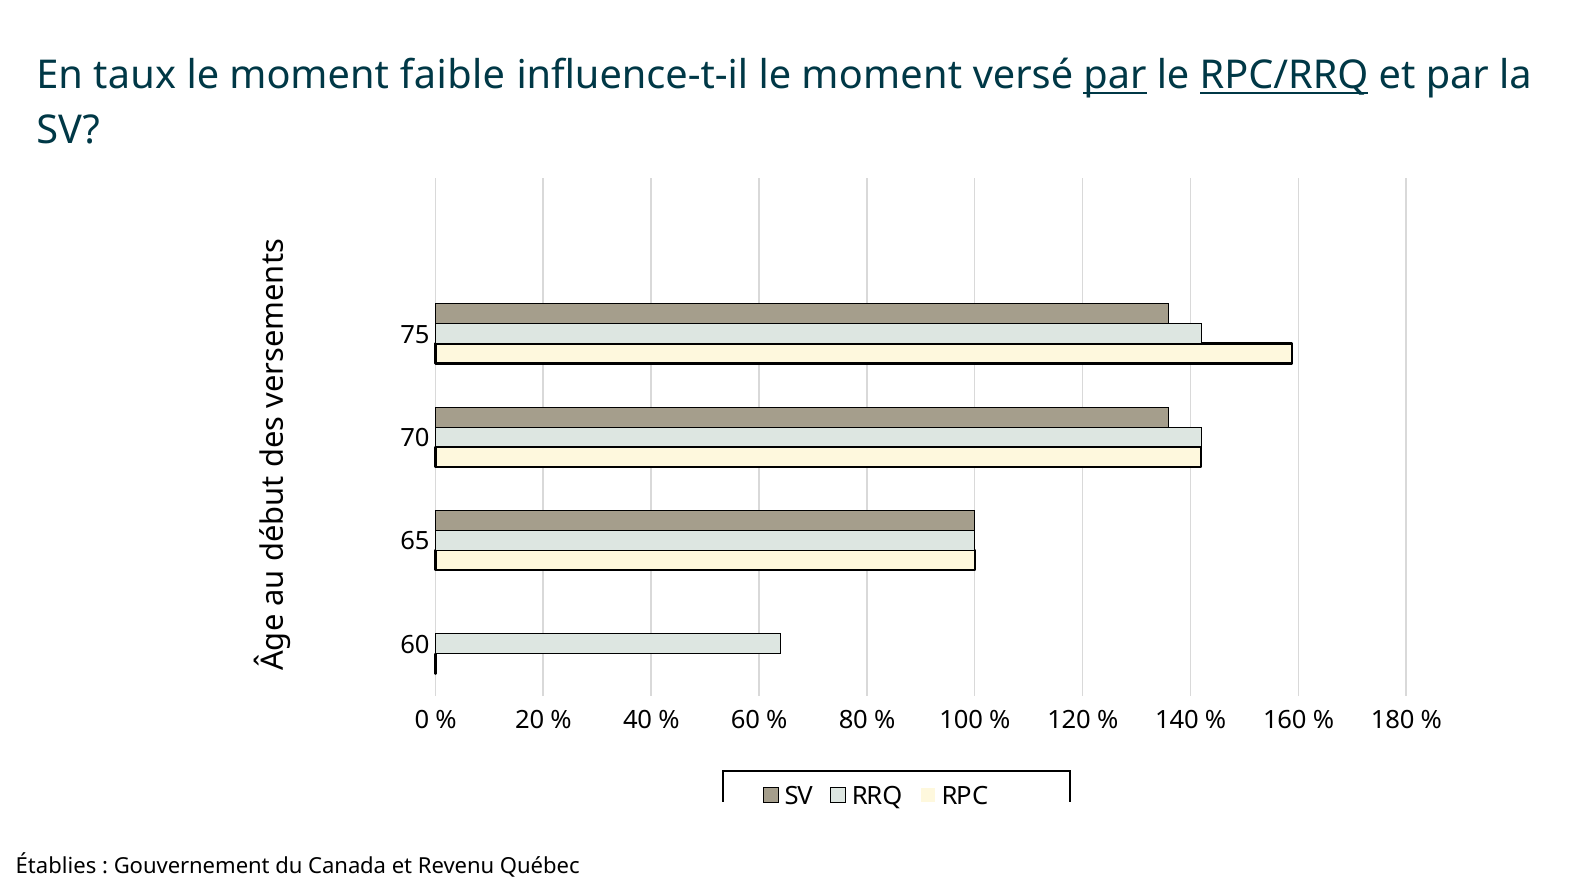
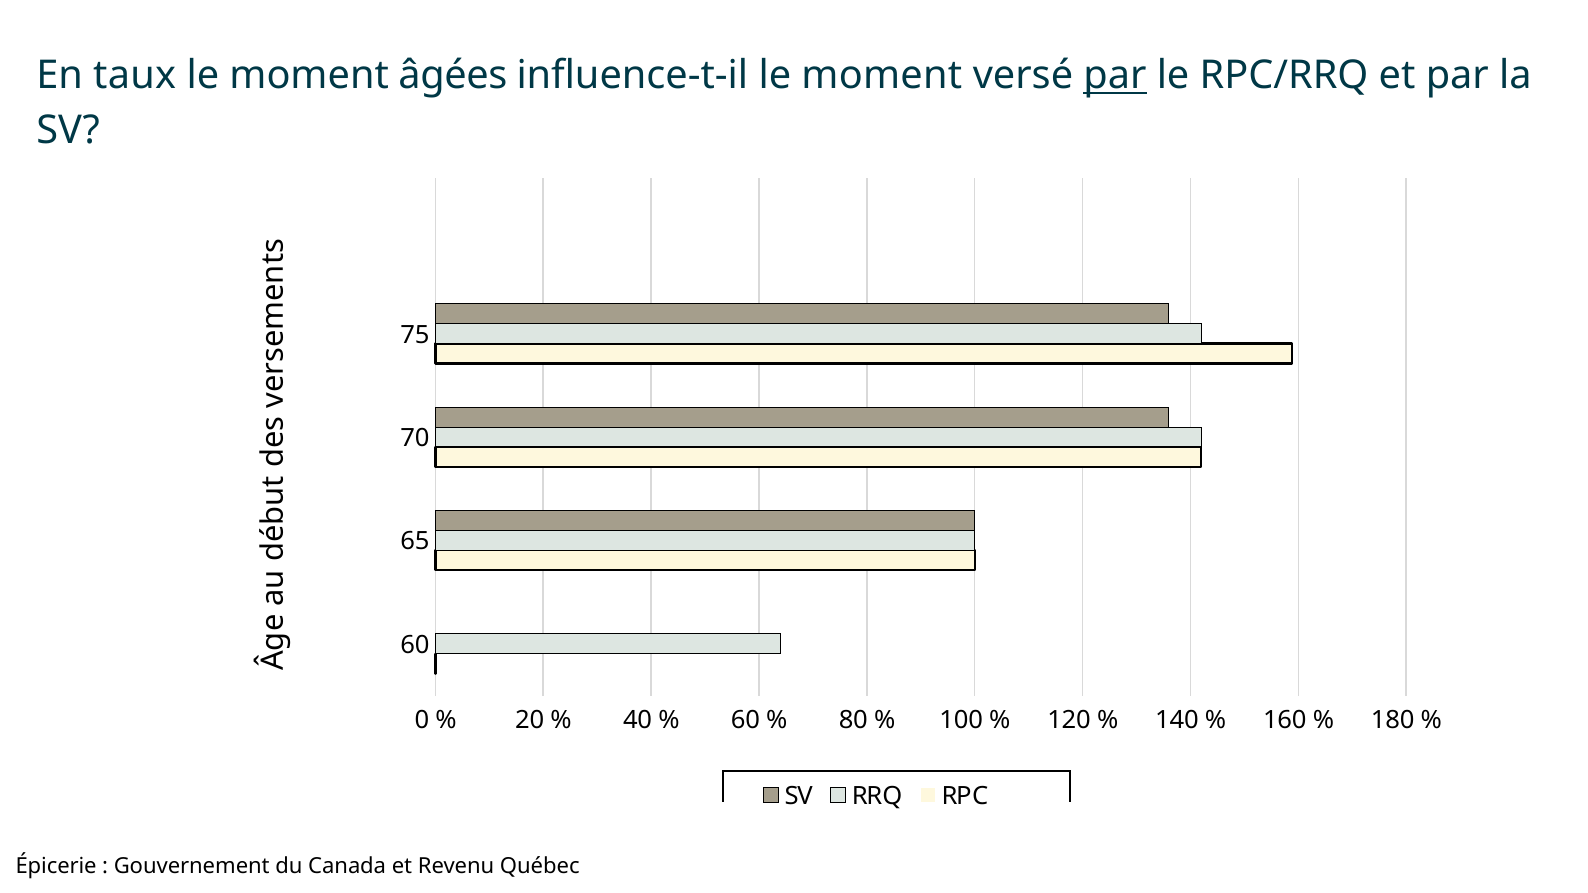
faible: faible -> âgées (453, 76)
RPC/RRQ underline: present -> none (1284, 76)
Établies: Établies -> Épicerie (56, 867)
